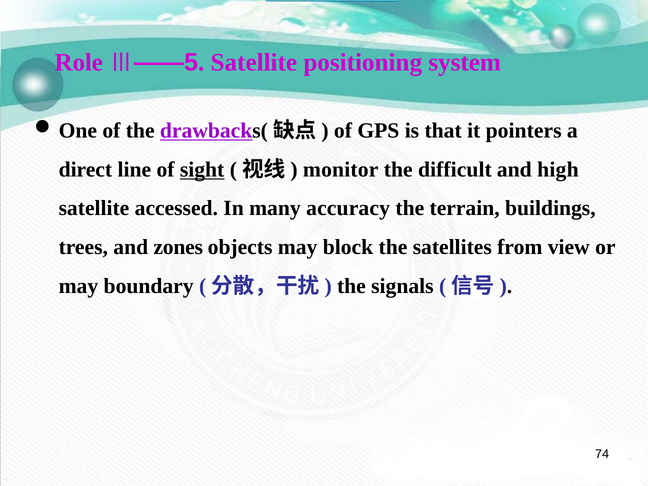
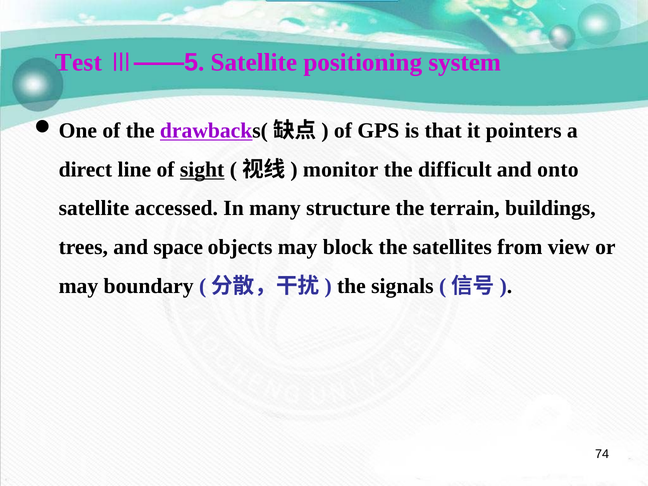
Role: Role -> Test (78, 62)
high: high -> onto (558, 169)
accuracy: accuracy -> structure (348, 208)
zones: zones -> space (178, 247)
